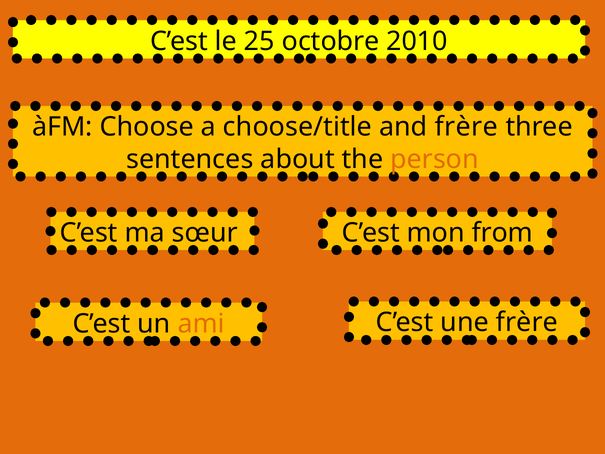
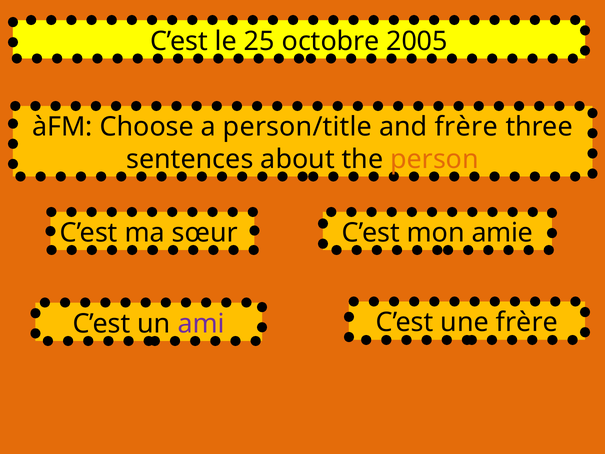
2010: 2010 -> 2005 (417, 41)
choose/title: choose/title -> person/title (297, 127)
from: from -> amie (502, 233)
ami colour: orange -> purple (201, 323)
